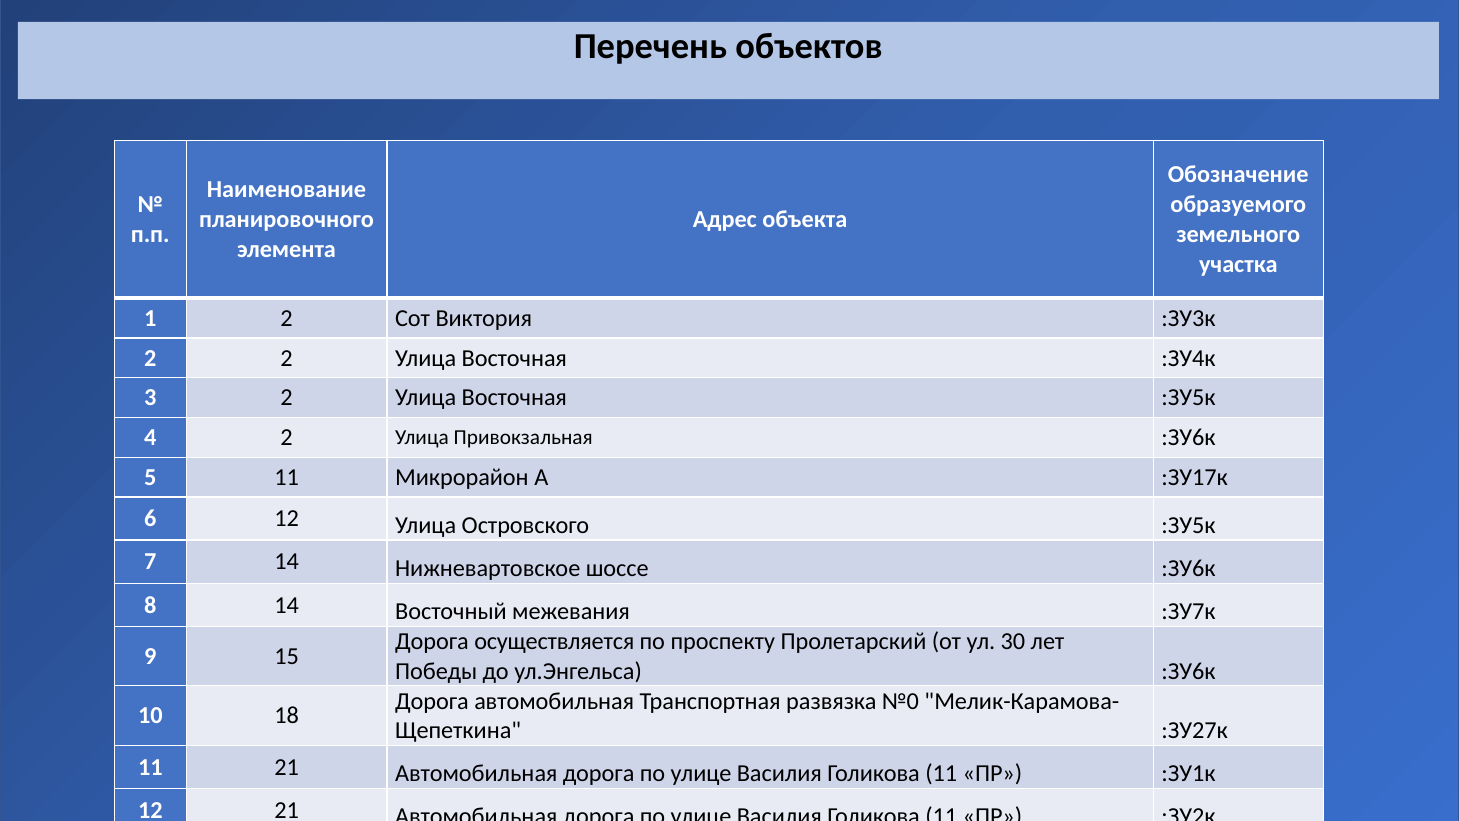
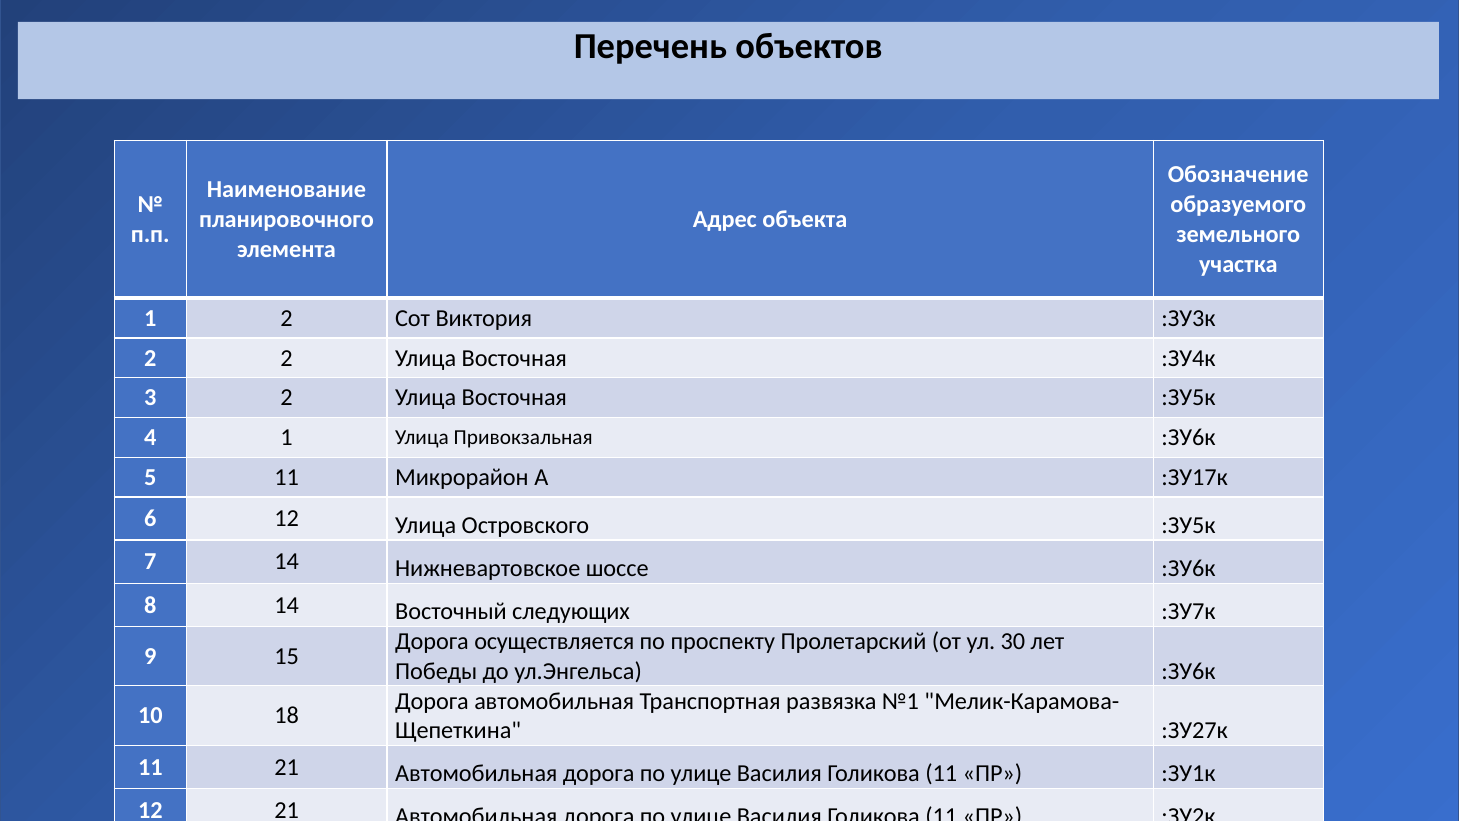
4 2: 2 -> 1 (287, 437)
межевания: межевания -> следующих (571, 611)
№0: №0 -> №1 (900, 701)
